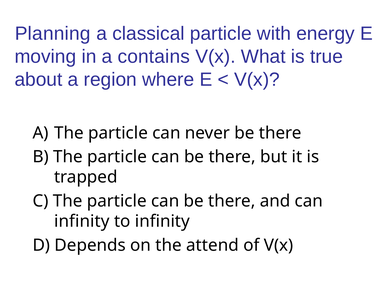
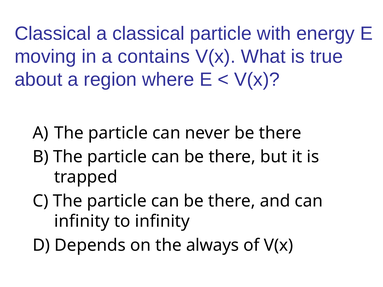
Planning: Planning -> Classical (53, 34)
attend: attend -> always (213, 245)
